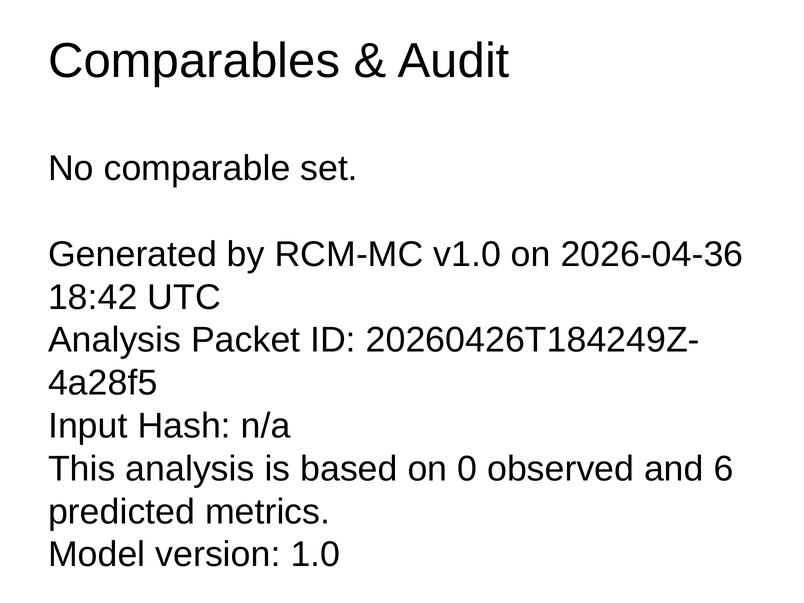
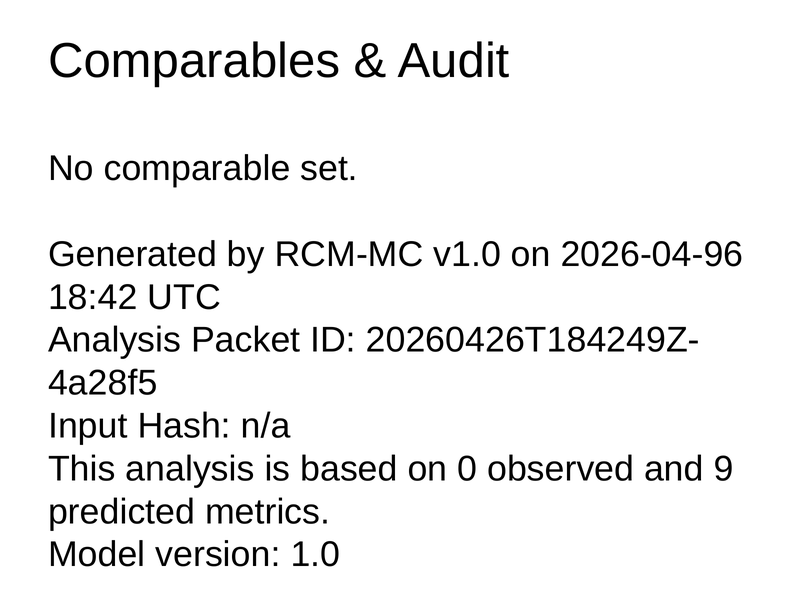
2026-04-36: 2026-04-36 -> 2026-04-96 (652, 254)
6: 6 -> 9 (724, 469)
